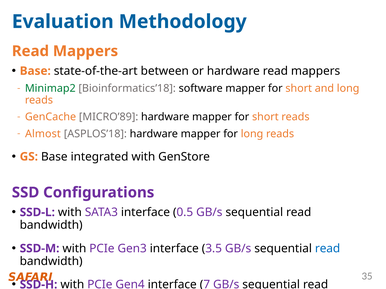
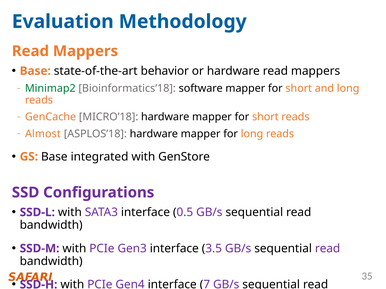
between: between -> behavior (165, 71)
MICRO’89: MICRO’89 -> MICRO’18 (109, 117)
read colour: blue -> purple (328, 249)
